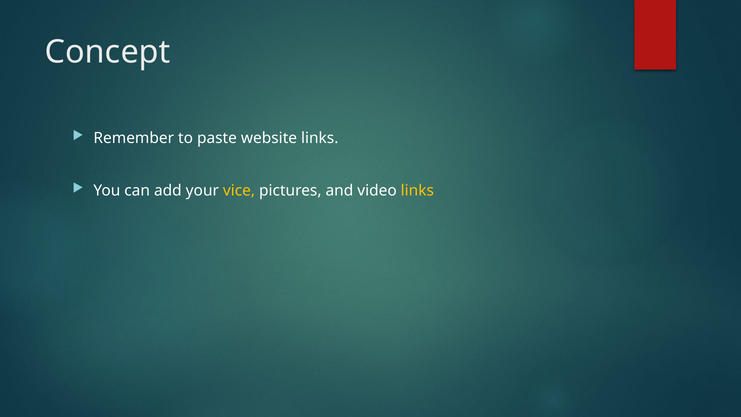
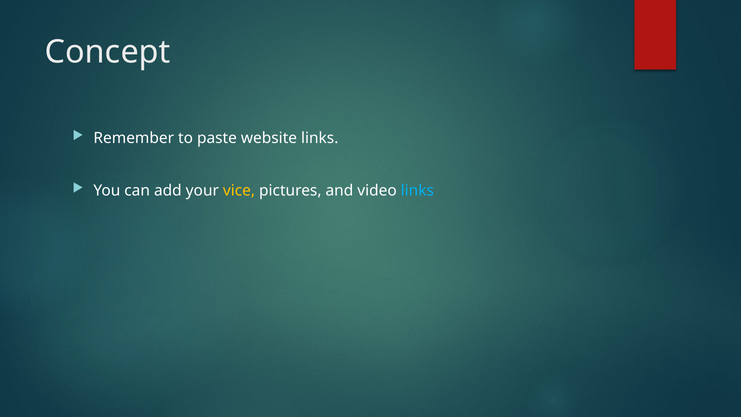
links colour: yellow -> light blue (417, 190)
